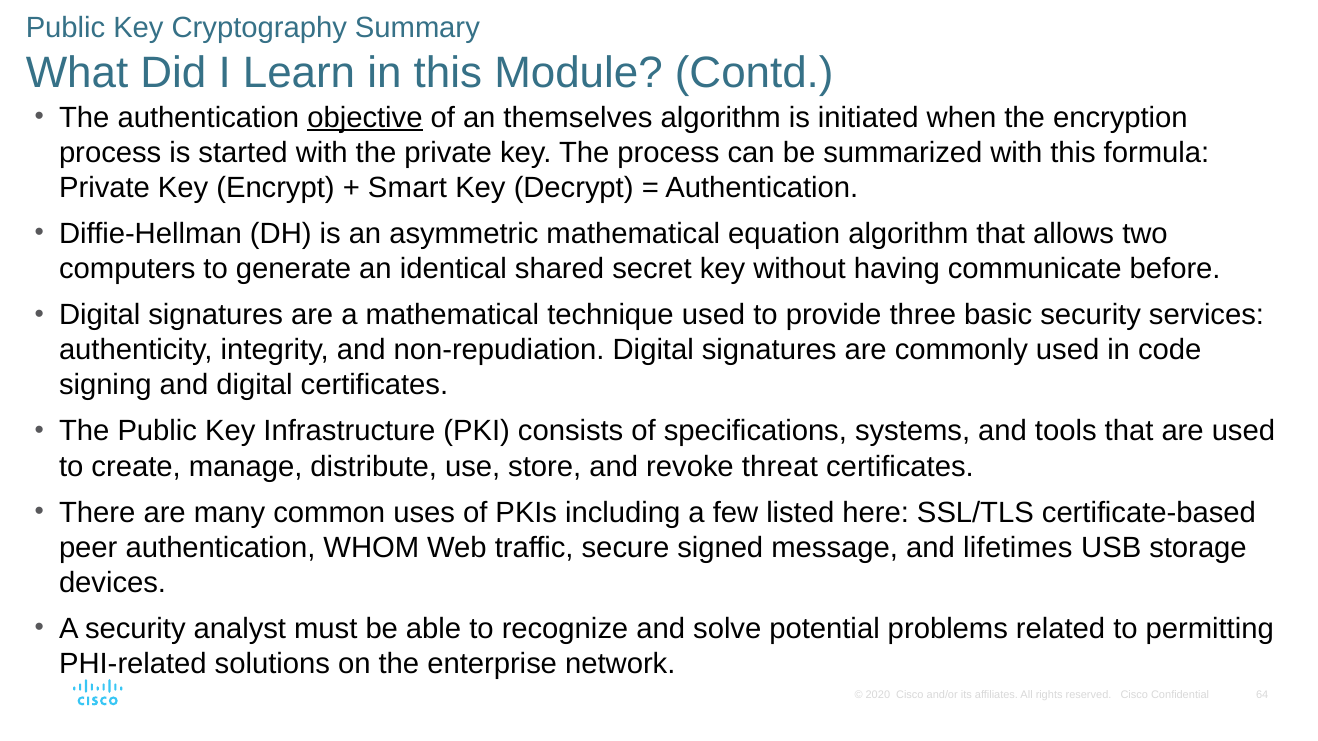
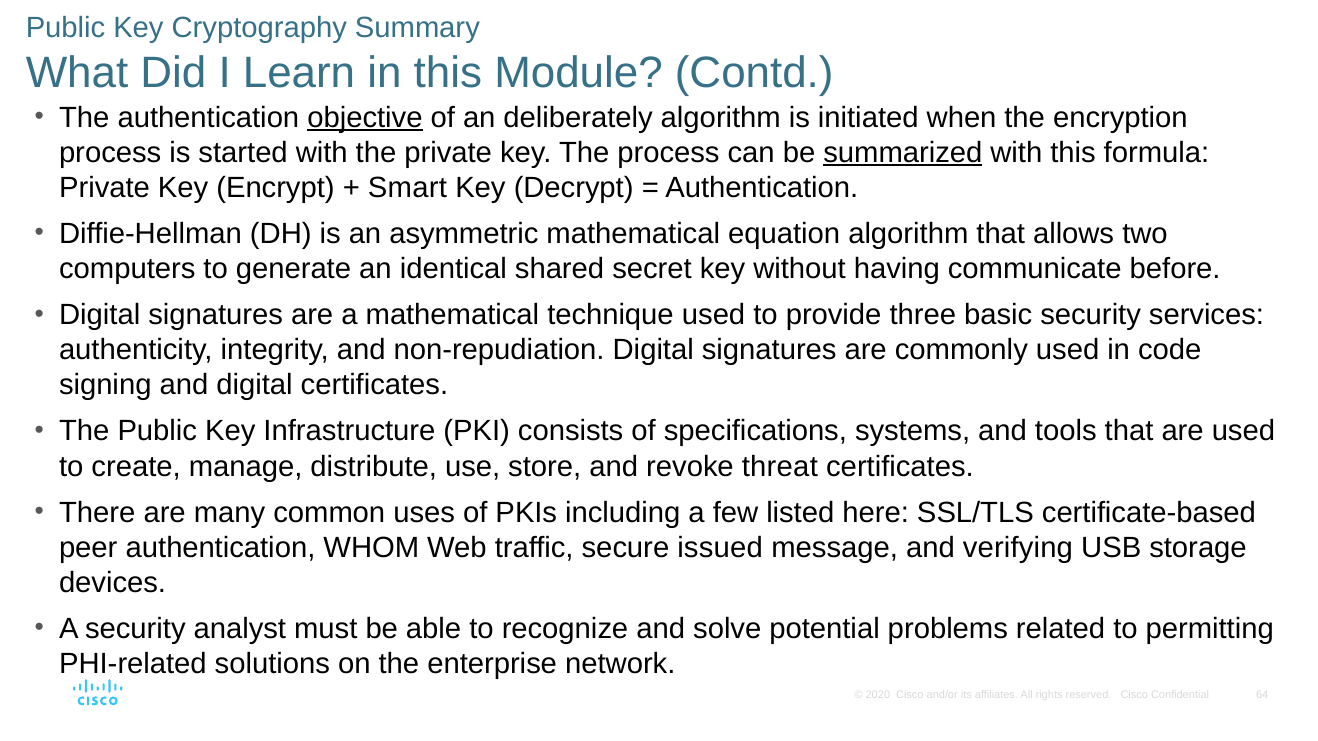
themselves: themselves -> deliberately (578, 118)
summarized underline: none -> present (903, 153)
signed: signed -> issued (720, 548)
lifetimes: lifetimes -> verifying (1018, 548)
